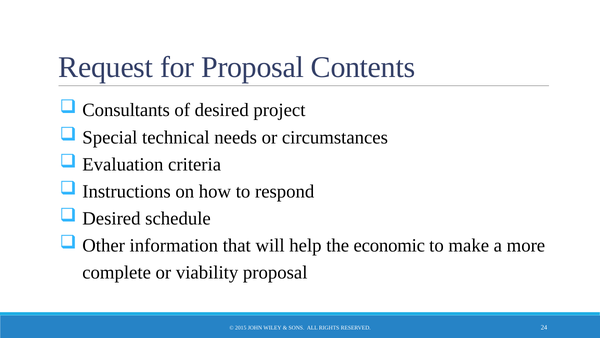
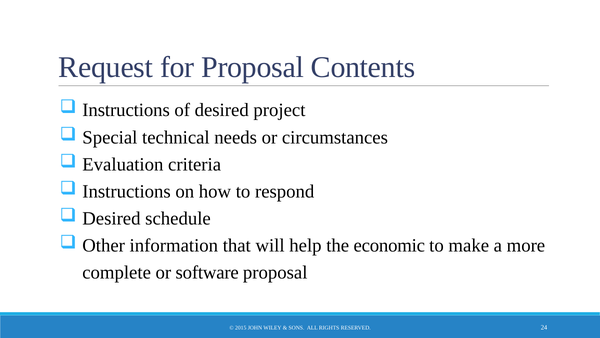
Consultants: Consultants -> Instructions (126, 110)
viability: viability -> software (207, 272)
